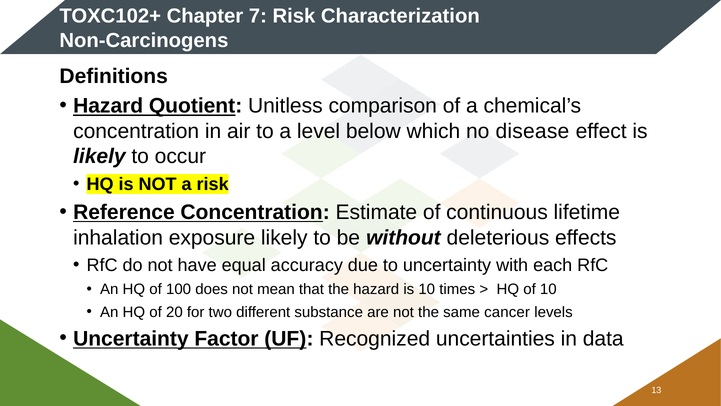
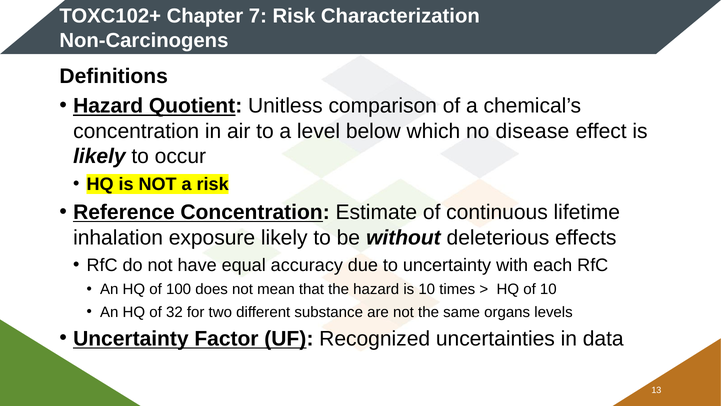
20: 20 -> 32 (174, 312)
cancer: cancer -> organs (507, 312)
